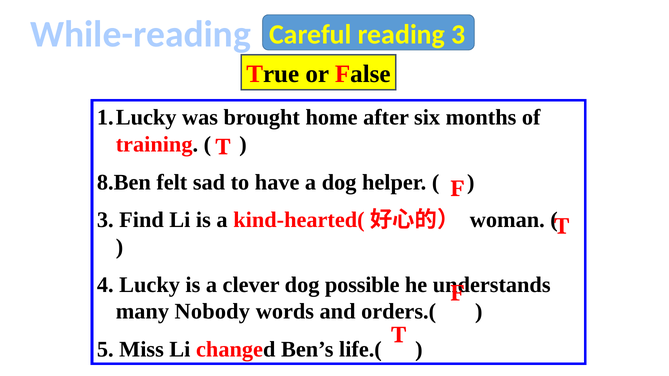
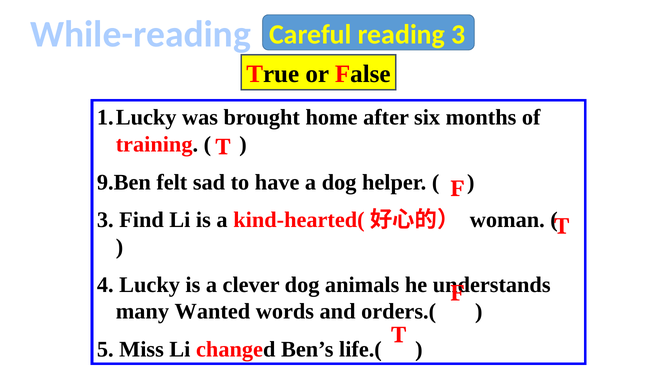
8.Ben: 8.Ben -> 9.Ben (124, 182)
possible: possible -> animals (362, 285)
Nobody: Nobody -> Wanted (212, 312)
